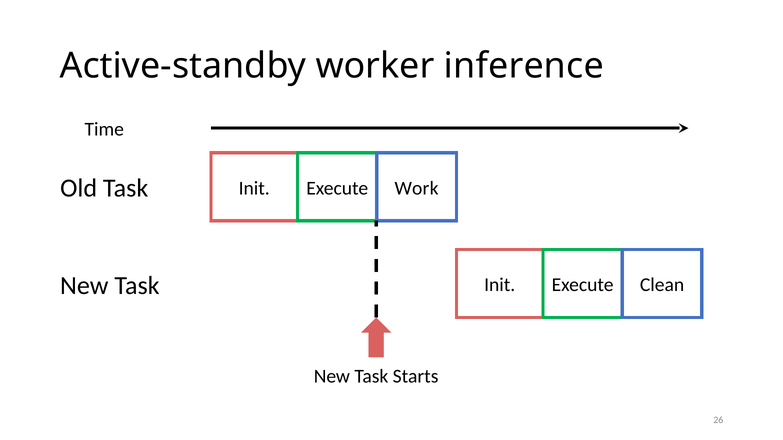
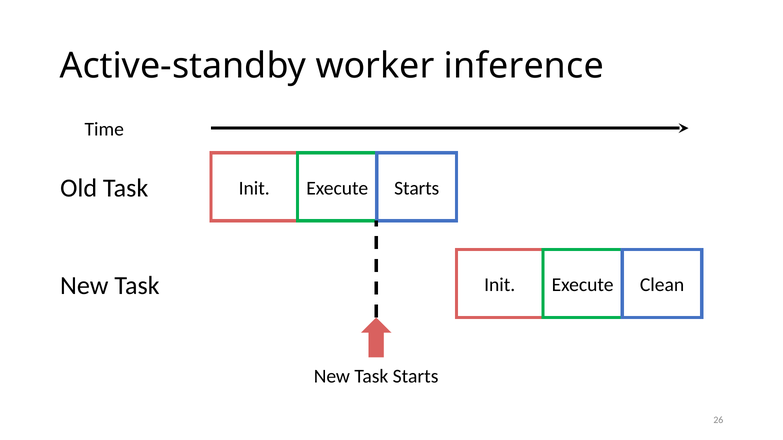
Work: Work -> Starts (417, 188)
